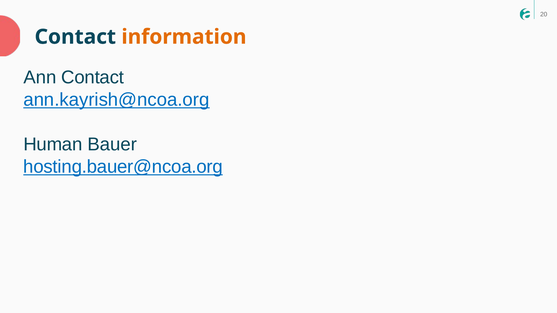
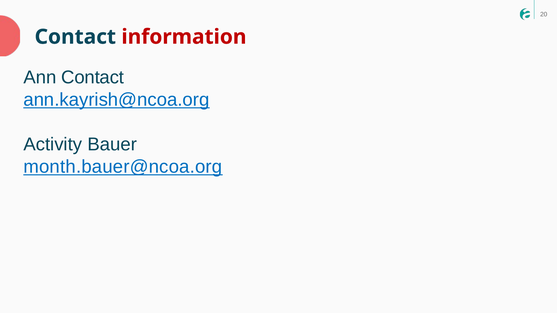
information colour: orange -> red (184, 37)
Human: Human -> Activity (53, 144)
hosting.bauer@ncoa.org: hosting.bauer@ncoa.org -> month.bauer@ncoa.org (123, 167)
